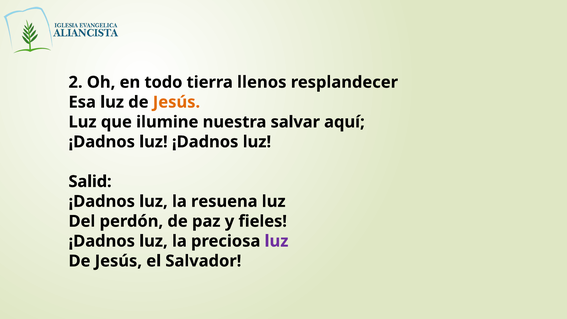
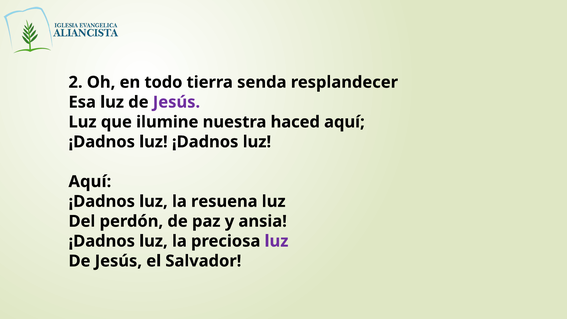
llenos: llenos -> senda (262, 82)
Jesús colour: orange -> purple (176, 102)
salvar: salvar -> haced (295, 122)
Salid: Salid -> Aquí (90, 182)
fieles: fieles -> ansia (263, 221)
